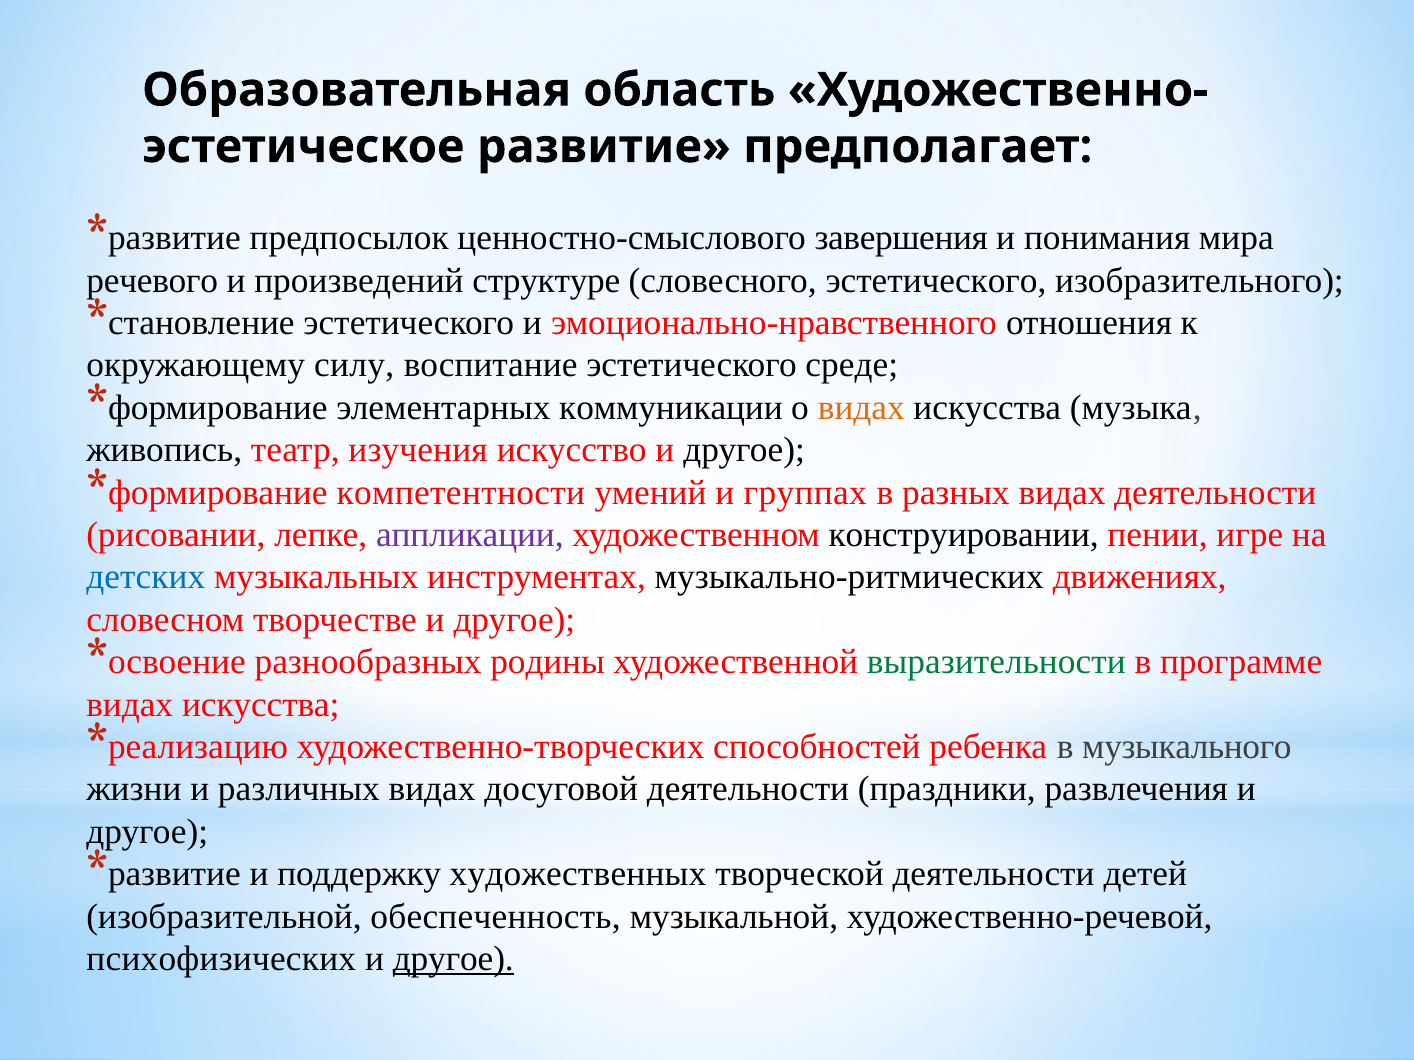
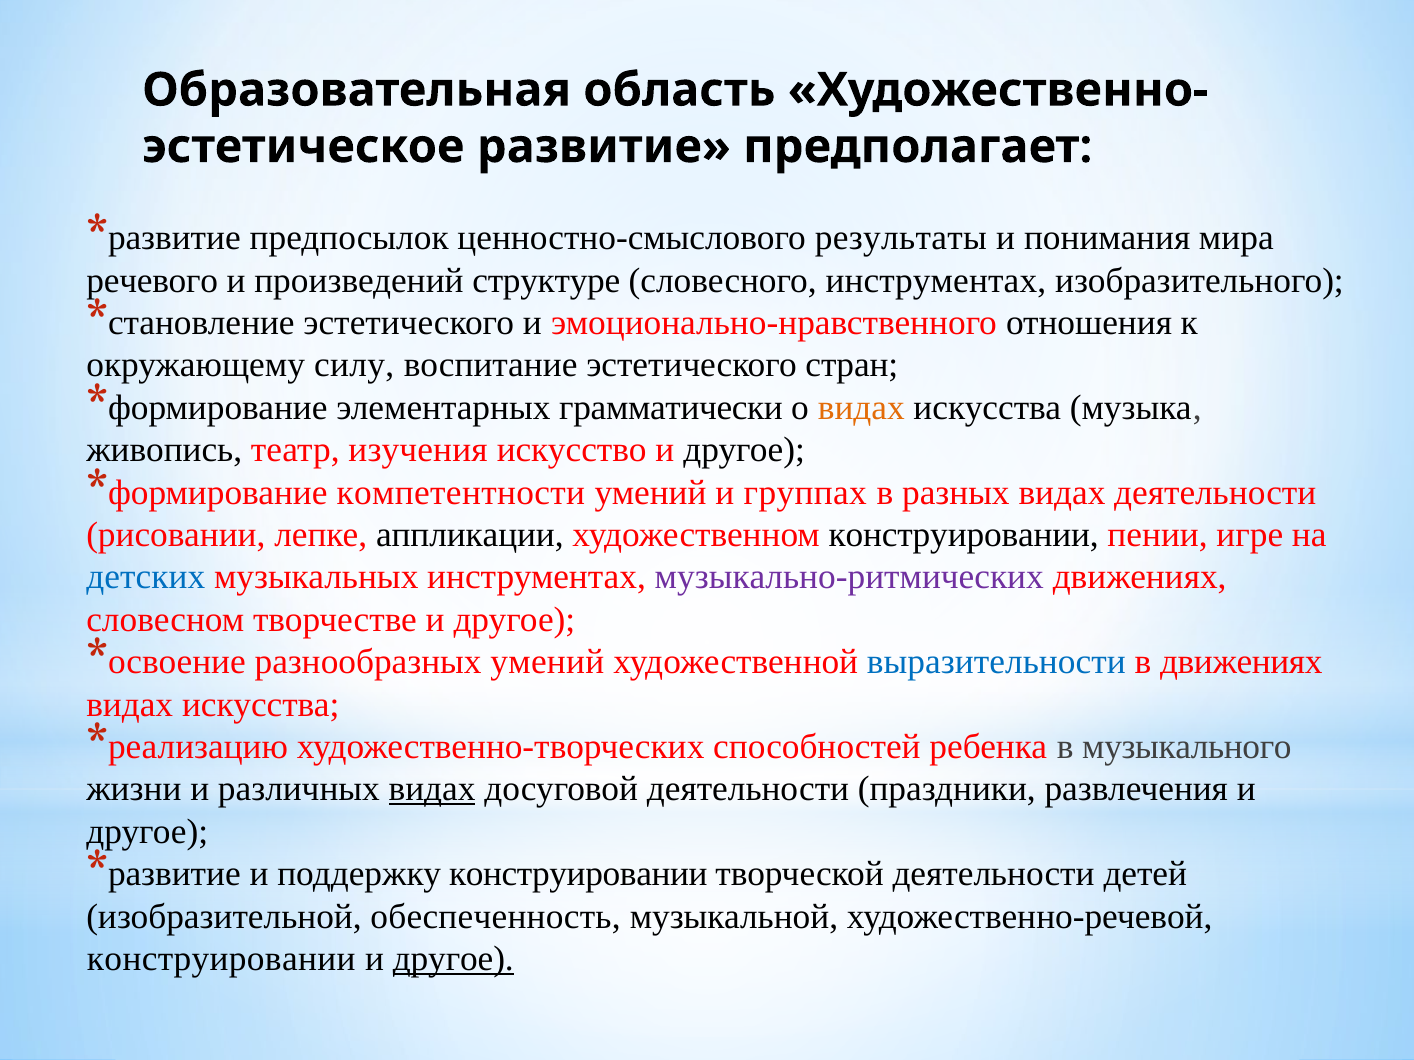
завершения: завершения -> результаты (901, 238)
словесного эстетического: эстетического -> инструментах (936, 280)
среде: среде -> стран (852, 365)
коммуникации: коммуникации -> грамматически (671, 408)
аппликации colour: purple -> black (470, 535)
музыкально-ритмических colour: black -> purple (849, 577)
разнообразных родины: родины -> умений (547, 662)
выразительности colour: green -> blue (996, 662)
в программе: программе -> движениях (1241, 662)
видах underline: none -> present (432, 790)
поддержку художественных: художественных -> конструировании (578, 874)
психофизических: психофизических -> конструировании (221, 959)
